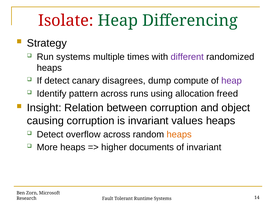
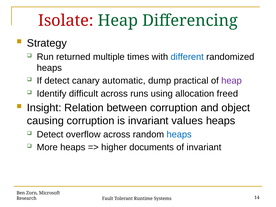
Run systems: systems -> returned (73, 57)
different colour: purple -> blue (187, 57)
disagrees: disagrees -> automatic (124, 81)
compute: compute -> practical (191, 81)
pattern: pattern -> difficult (84, 94)
heaps colour: orange -> blue (179, 134)
